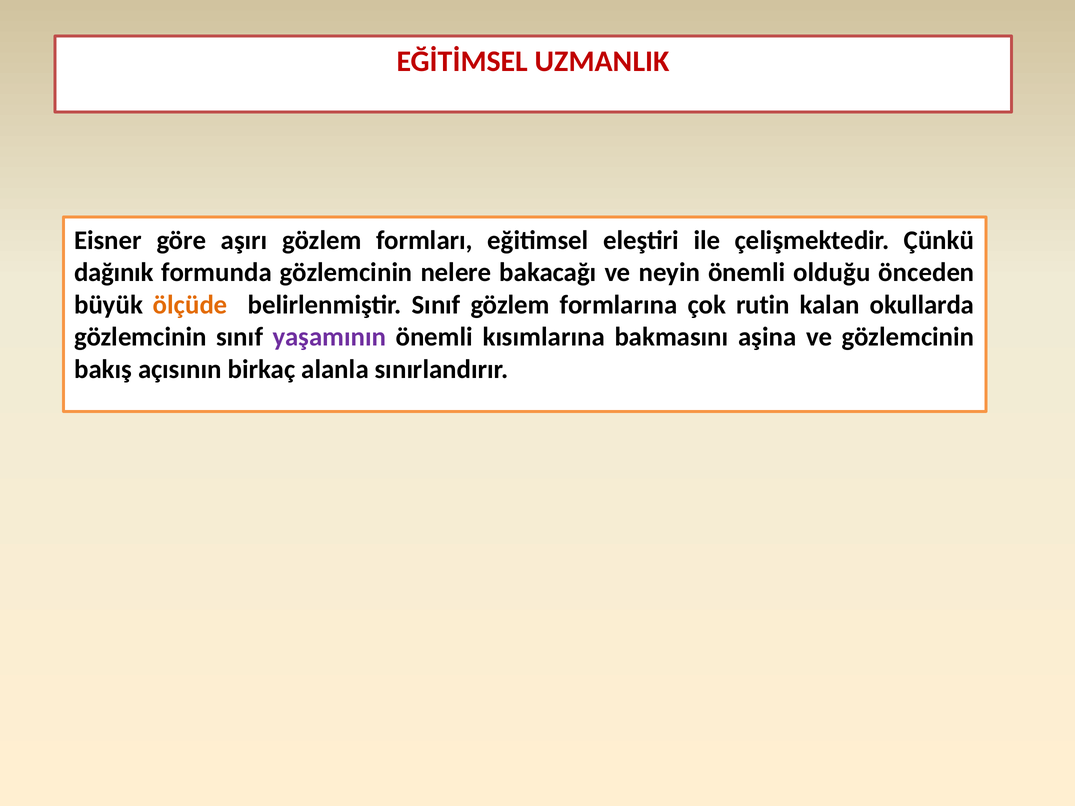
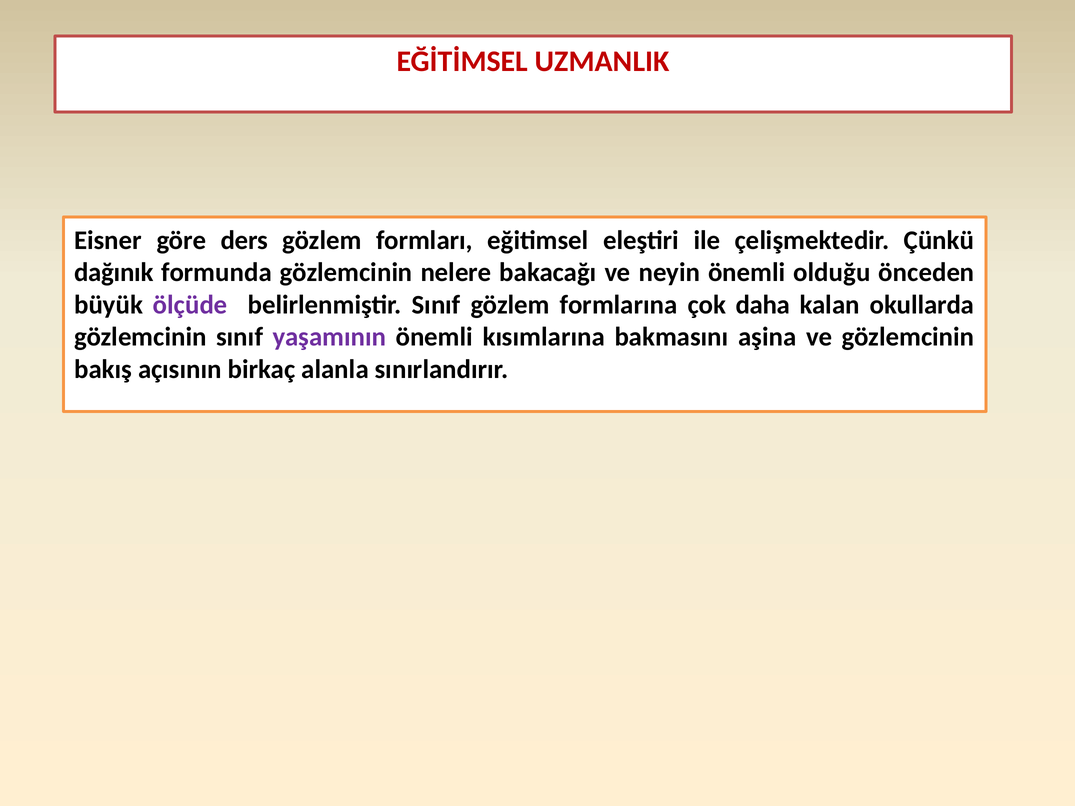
aşırı: aşırı -> ders (244, 240)
ölçüde colour: orange -> purple (190, 305)
rutin: rutin -> daha (763, 305)
